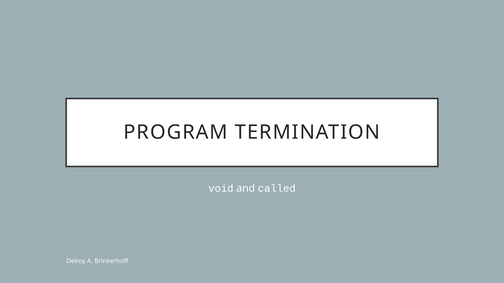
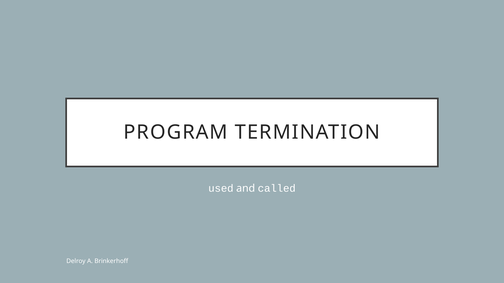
void: void -> used (221, 189)
